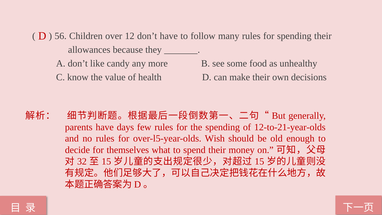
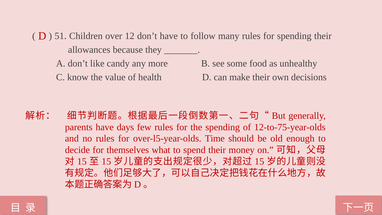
56: 56 -> 51 (61, 36)
12-to-21-year-olds: 12-to-21-year-olds -> 12-to-75-year-olds (290, 127)
Wish: Wish -> Time (215, 138)
32: 32 -> 15 (82, 161)
